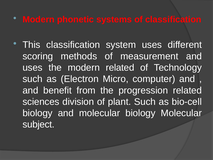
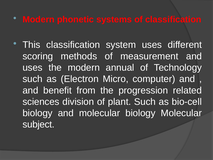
modern related: related -> annual (120, 68)
